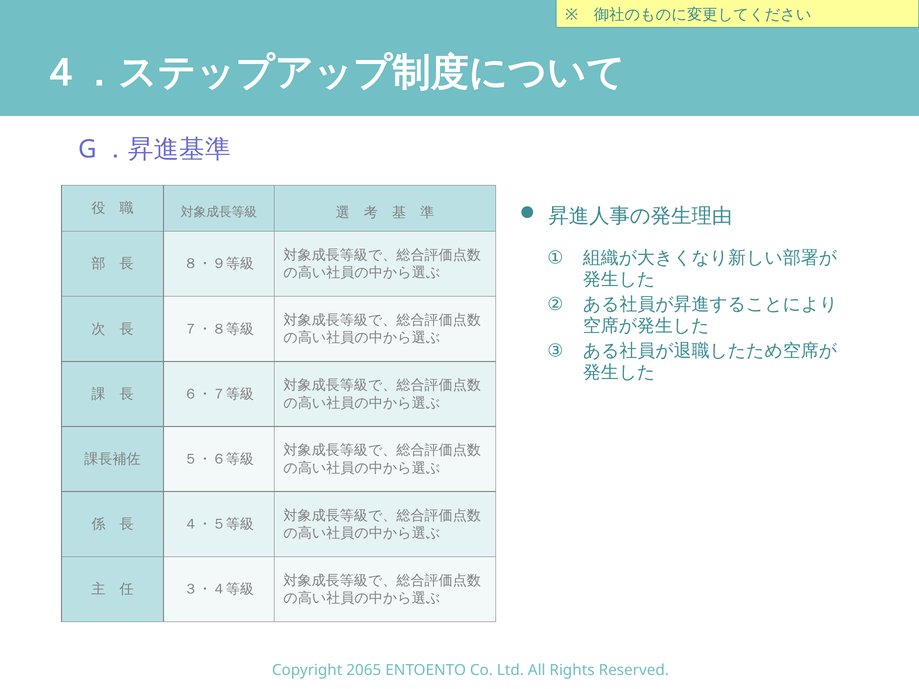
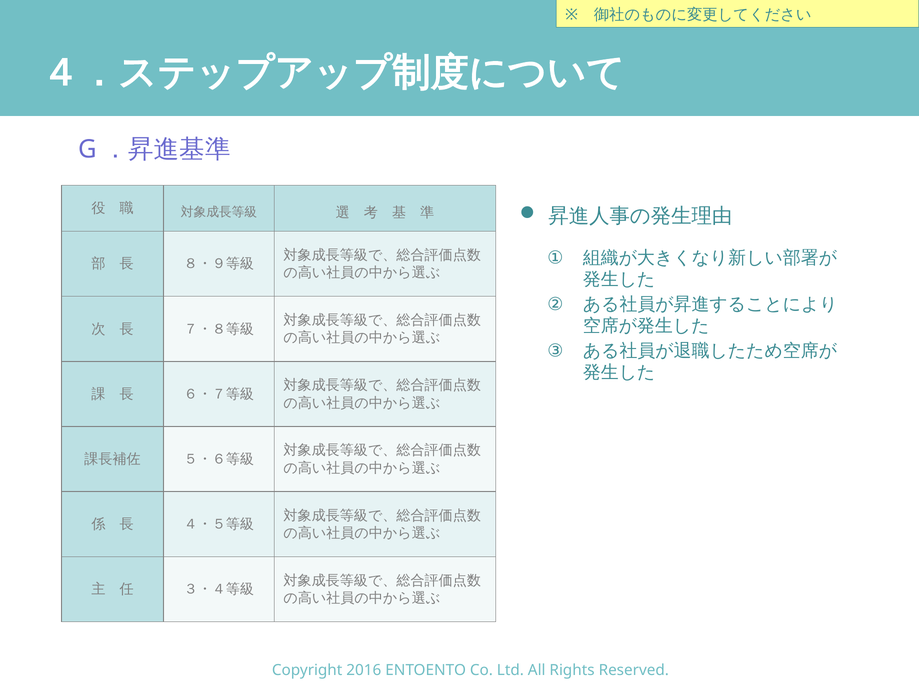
2065: 2065 -> 2016 (364, 671)
